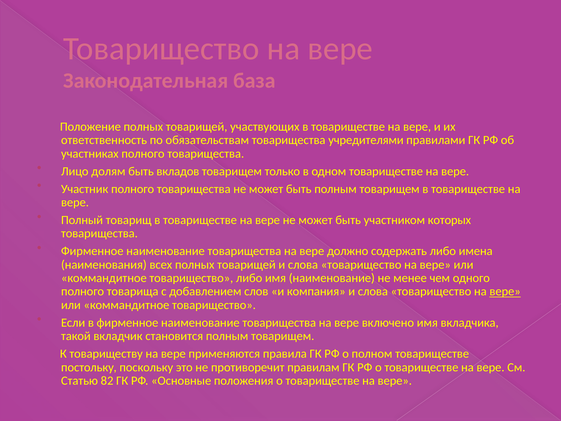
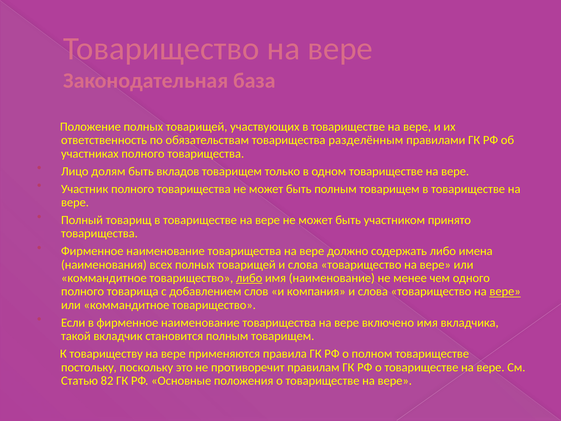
учредителями: учредителями -> разделённым (366, 140)
которых: которых -> принято (449, 220)
либо underline: none -> present (249, 278)
